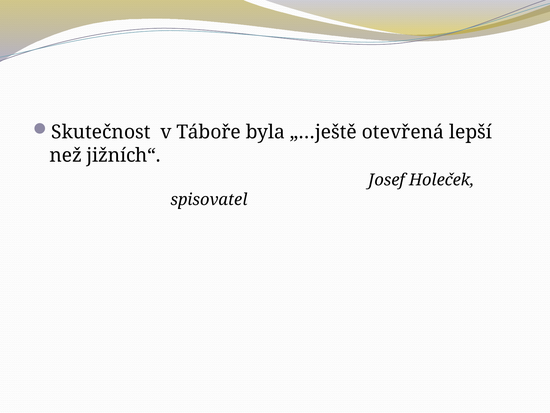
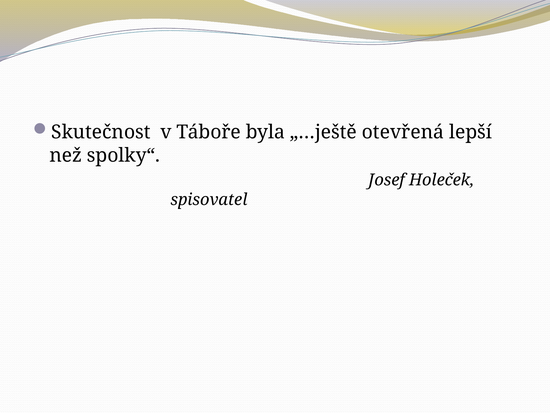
jižních“: jižních“ -> spolky“ (124, 155)
